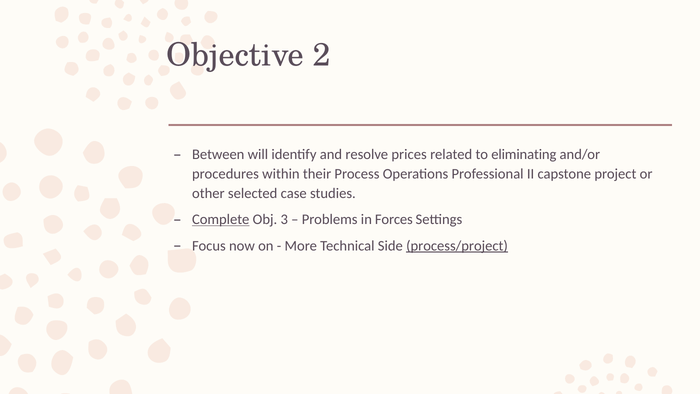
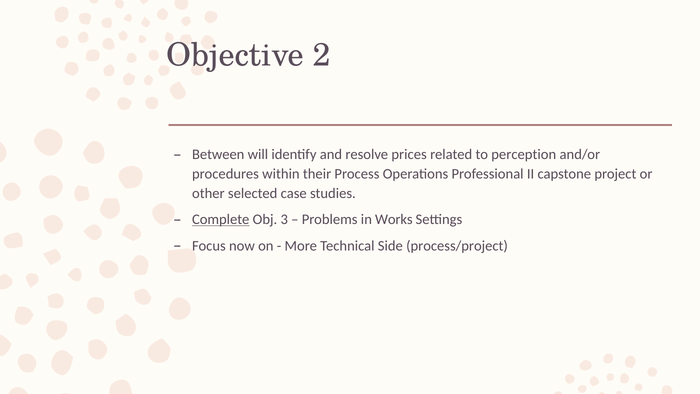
eliminating: eliminating -> perception (524, 154)
Forces: Forces -> Works (394, 219)
process/project underline: present -> none (457, 246)
